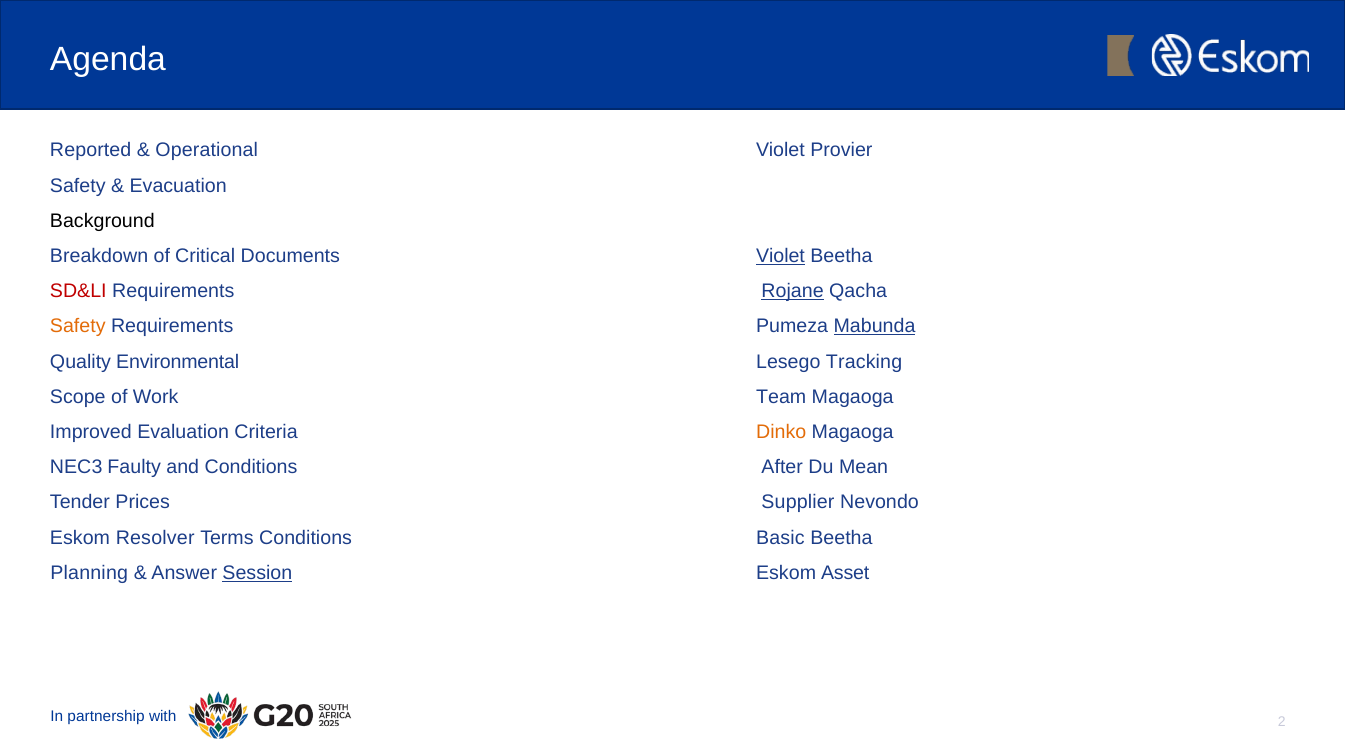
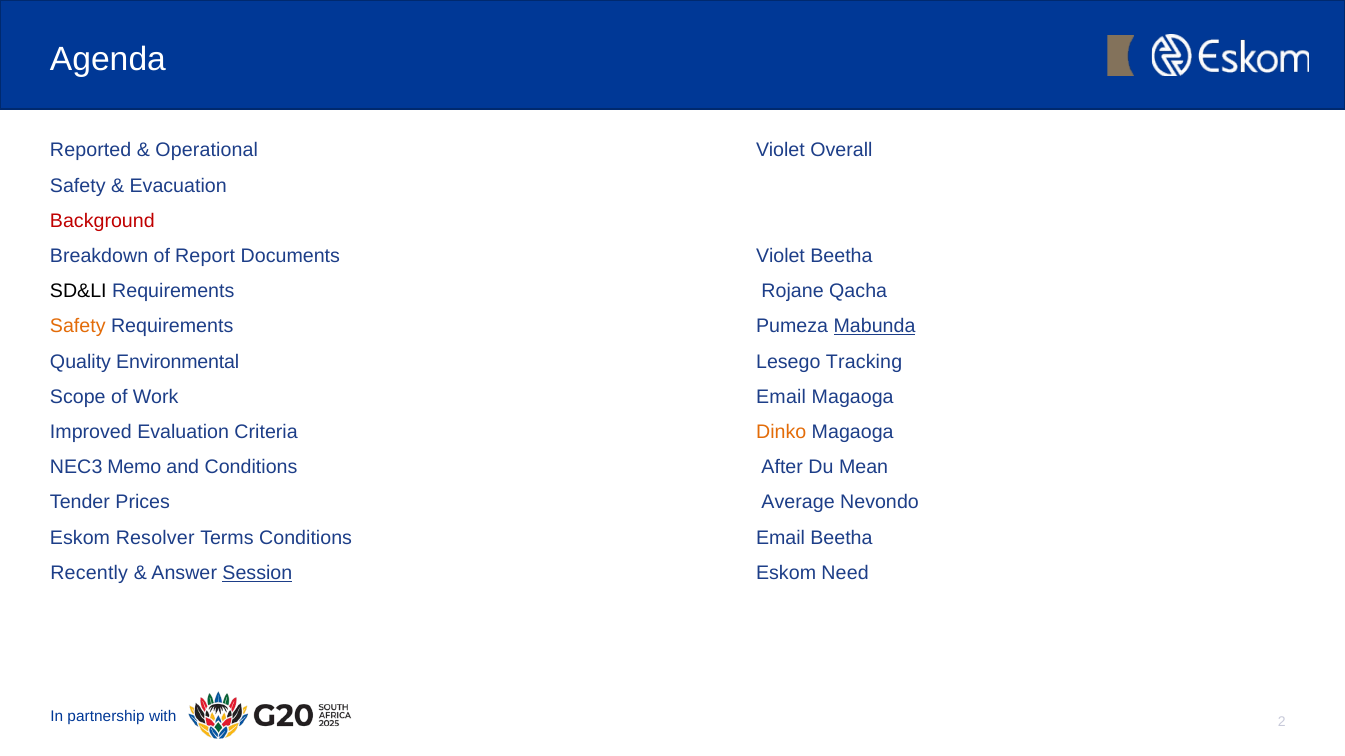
Provier: Provier -> Overall (841, 151)
Background colour: black -> red (102, 221)
Critical: Critical -> Report (205, 256)
Violet underline: present -> none (781, 256)
SD&LI colour: red -> black (78, 291)
Rojane underline: present -> none (793, 291)
Work Team: Team -> Email (781, 397)
Faulty: Faulty -> Memo (134, 468)
Supplier: Supplier -> Average (798, 503)
Conditions Basic: Basic -> Email (781, 538)
Planning: Planning -> Recently (89, 573)
Asset: Asset -> Need (845, 573)
